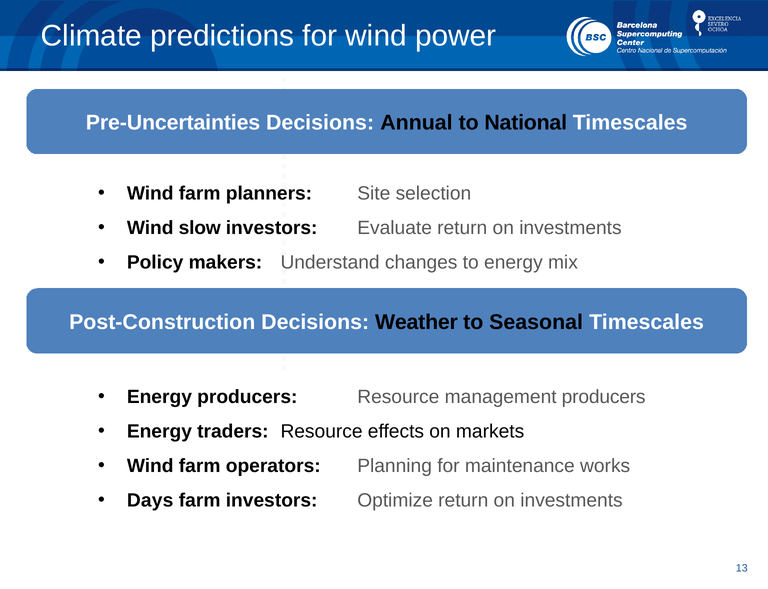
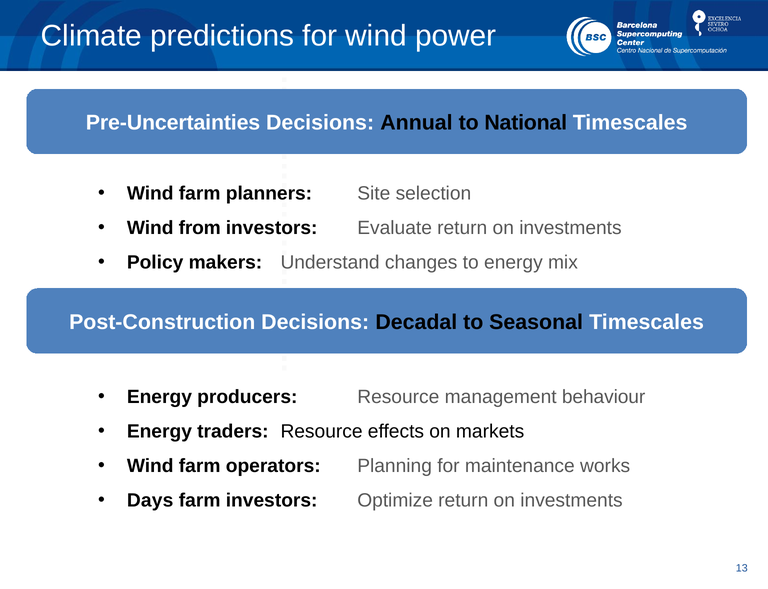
slow: slow -> from (200, 228)
Weather: Weather -> Decadal (416, 323)
management producers: producers -> behaviour (604, 397)
